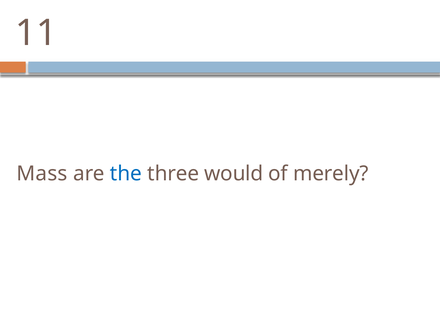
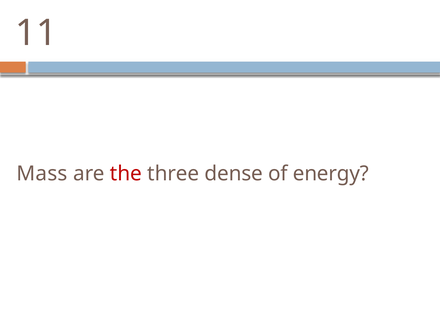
the colour: blue -> red (126, 174)
would: would -> dense (234, 174)
merely: merely -> energy (331, 174)
